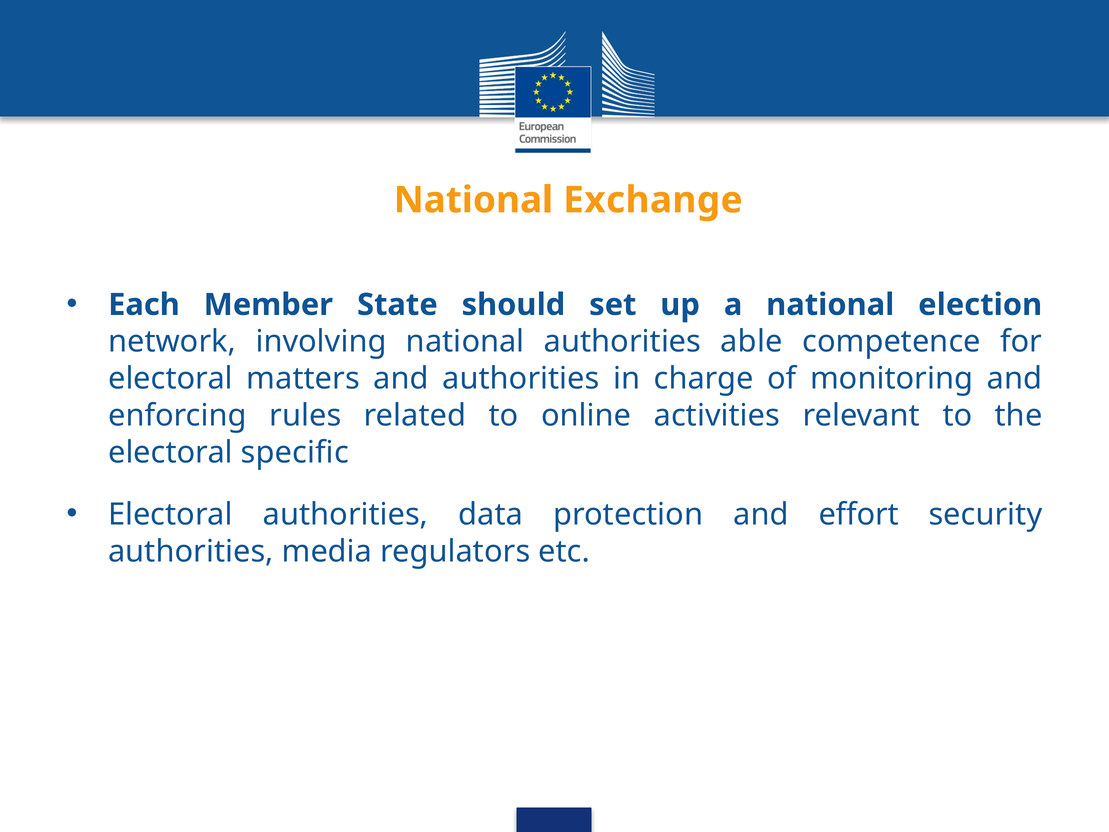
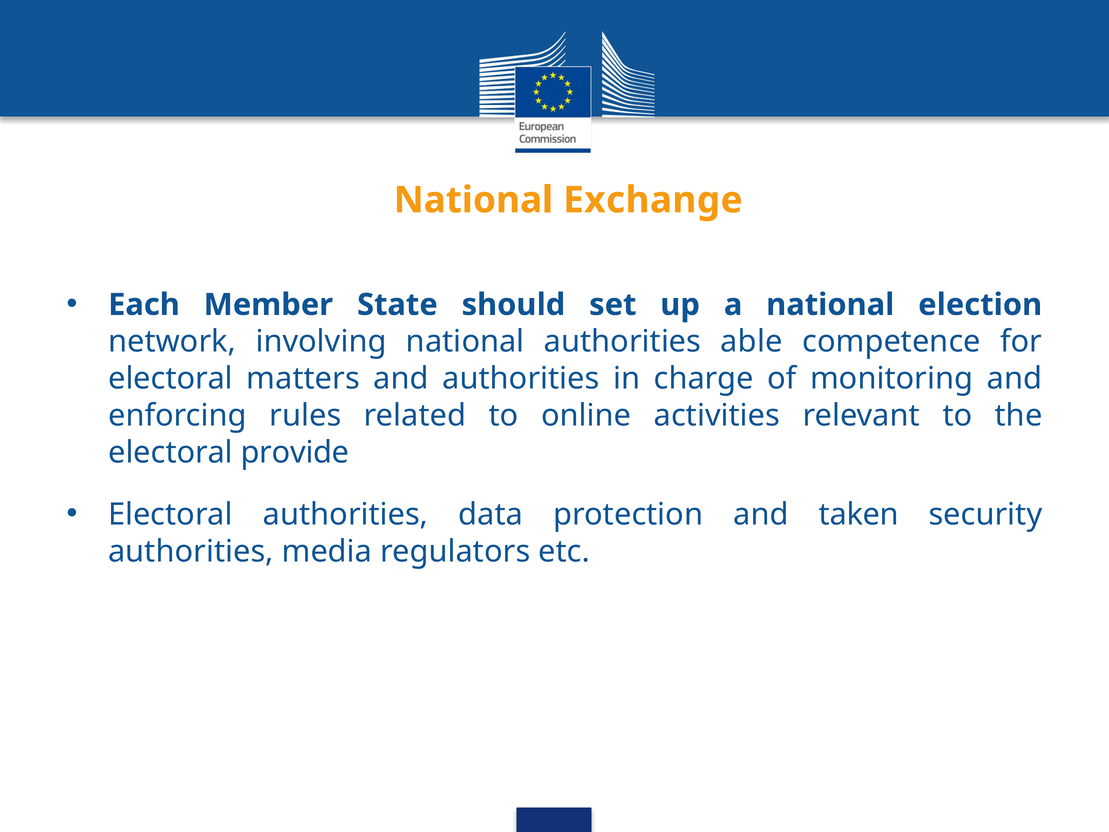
specific: specific -> provide (295, 453)
effort: effort -> taken (859, 514)
